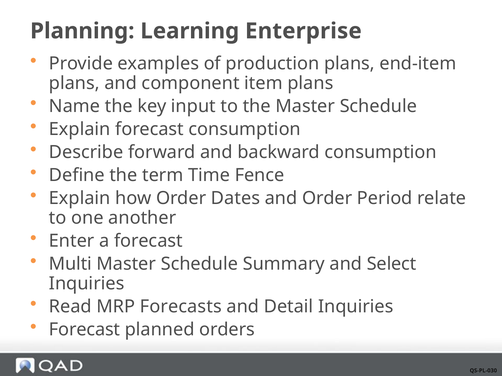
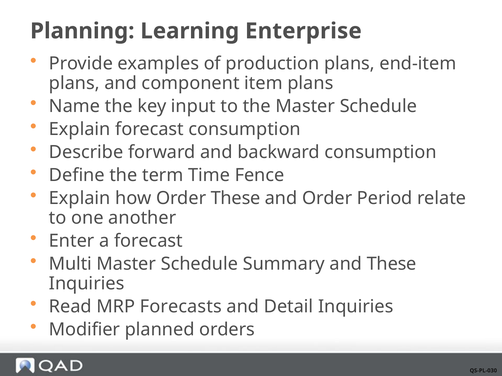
Order Dates: Dates -> These (236, 199)
and Select: Select -> These (392, 264)
Forecast: Forecast -> Modifier (85, 330)
